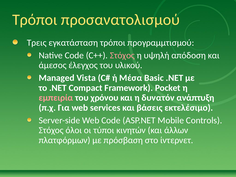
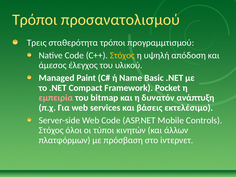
εγκατάσταση: εγκατάσταση -> σταθερότητα (73, 43)
Στόχος colour: pink -> yellow (122, 55)
Vista: Vista -> Paint (86, 78)
Μέσα: Μέσα -> Name (131, 78)
χρόνου: χρόνου -> bitmap (104, 98)
